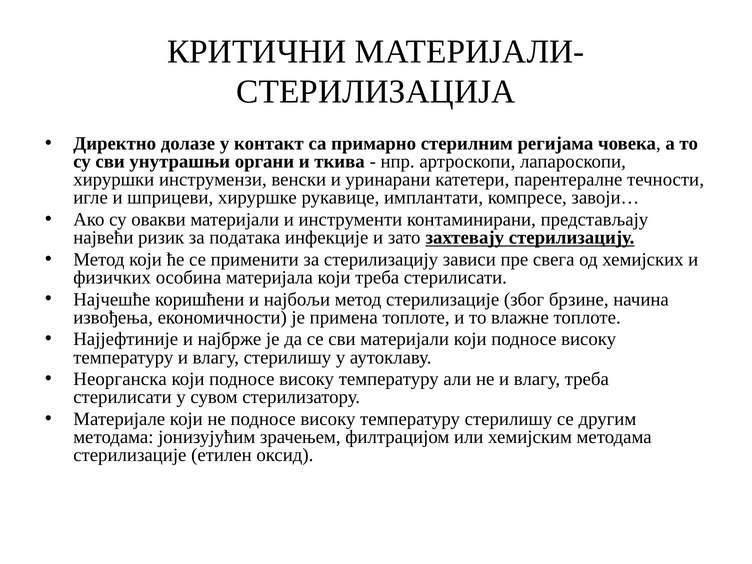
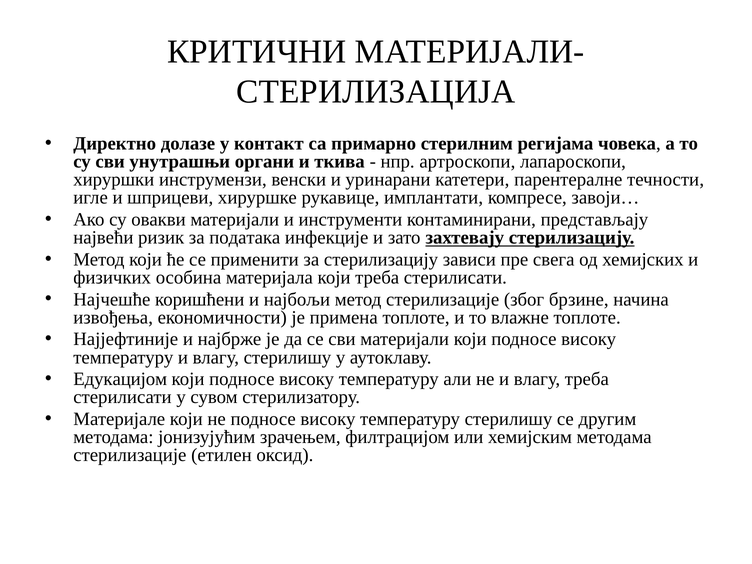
Неорганска: Неорганска -> Едукацијом (120, 379)
